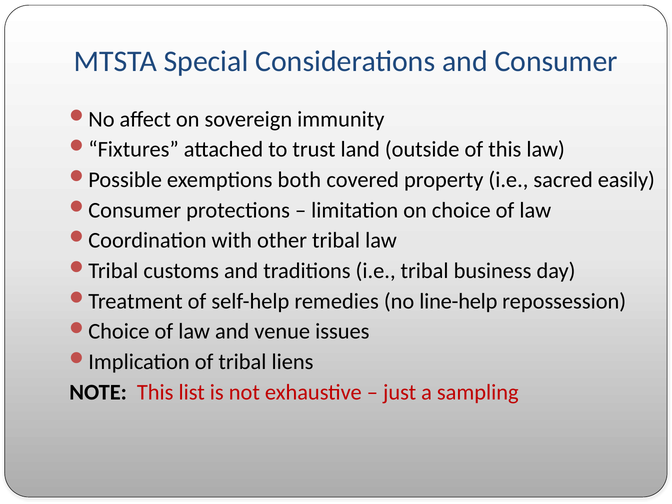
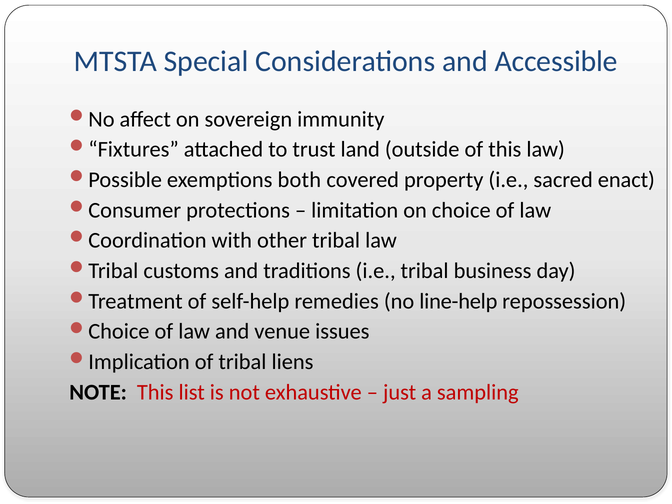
Consumer: Consumer -> Accessible (556, 61)
easily: easily -> enact (626, 180)
